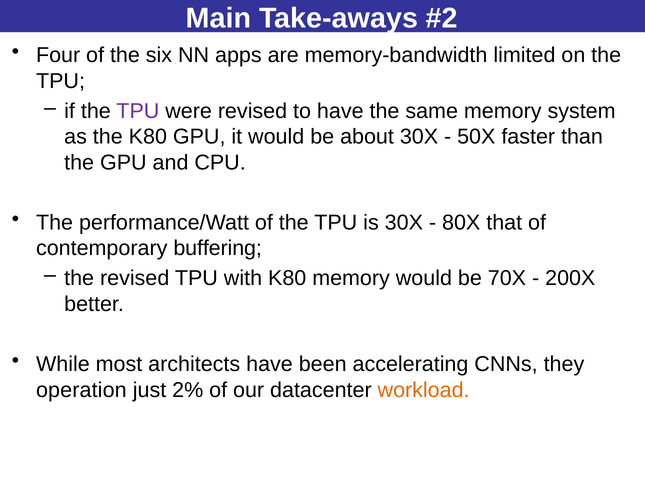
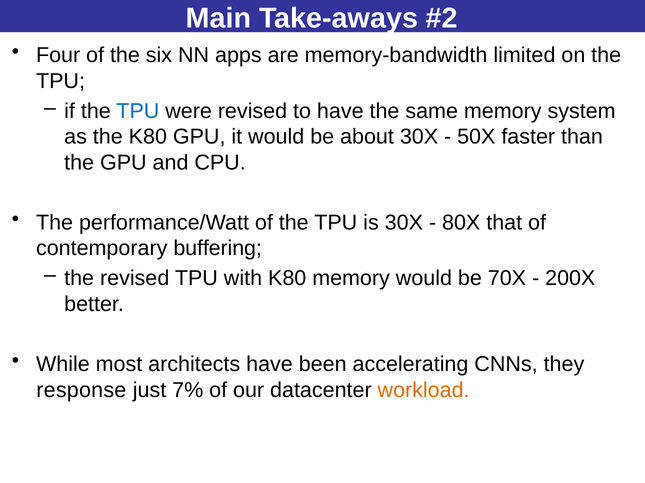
TPU colour: purple -> blue (138, 111)
operation: operation -> response (81, 391)
2%: 2% -> 7% (188, 391)
